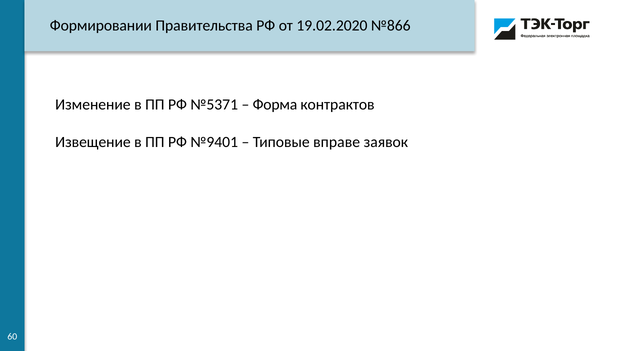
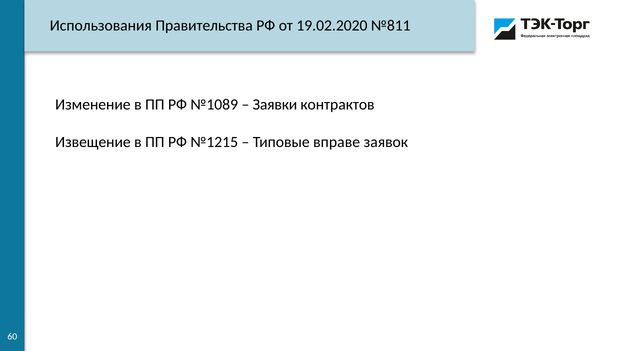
Формировании: Формировании -> Использования (101, 25)
№866: №866 -> №811 (391, 25)
№5371: №5371 -> №1089 (214, 105)
Форма: Форма -> Заявки (275, 105)
№9401: №9401 -> №1215 (214, 142)
